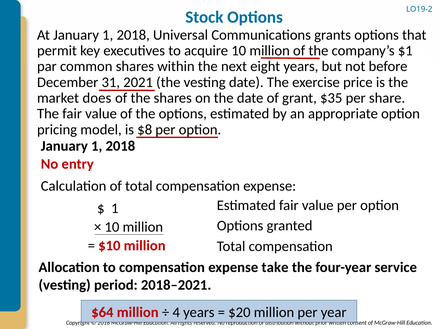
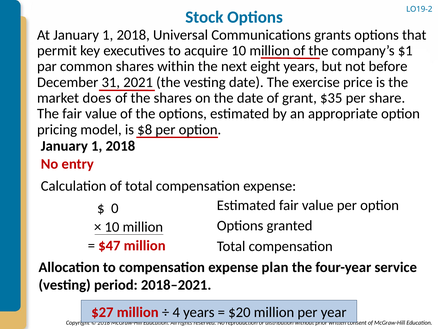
1: 1 -> 0 (115, 208)
$10: $10 -> $47 (109, 245)
take: take -> plan (275, 267)
$64: $64 -> $27 (102, 312)
